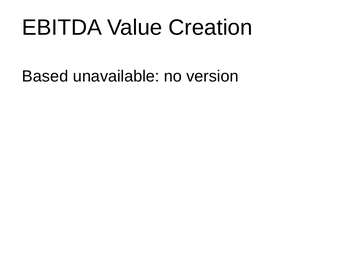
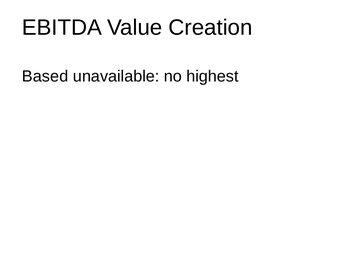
version: version -> highest (212, 76)
